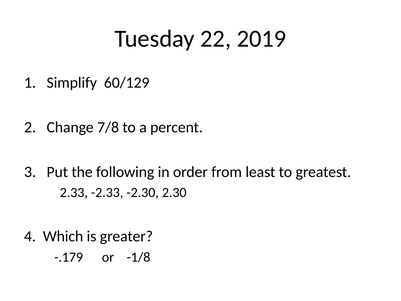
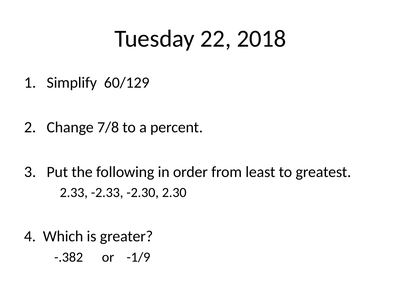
2019: 2019 -> 2018 (261, 39)
-.179: -.179 -> -.382 (69, 257)
-1/8: -1/8 -> -1/9 (139, 257)
